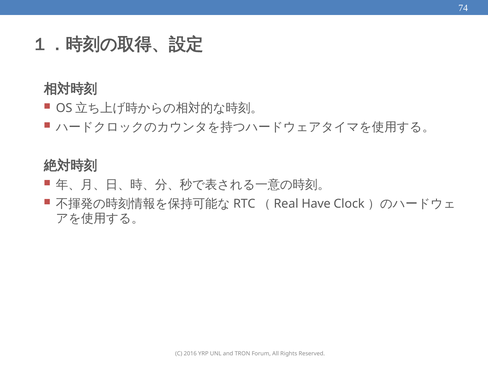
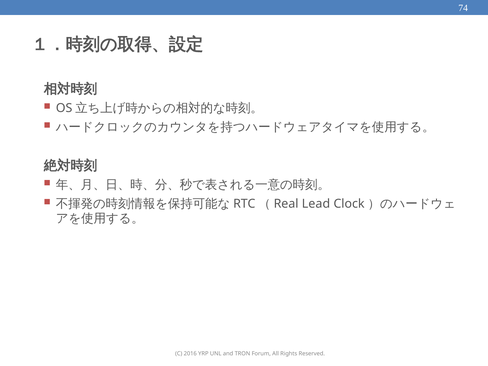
Have: Have -> Lead (316, 204)
